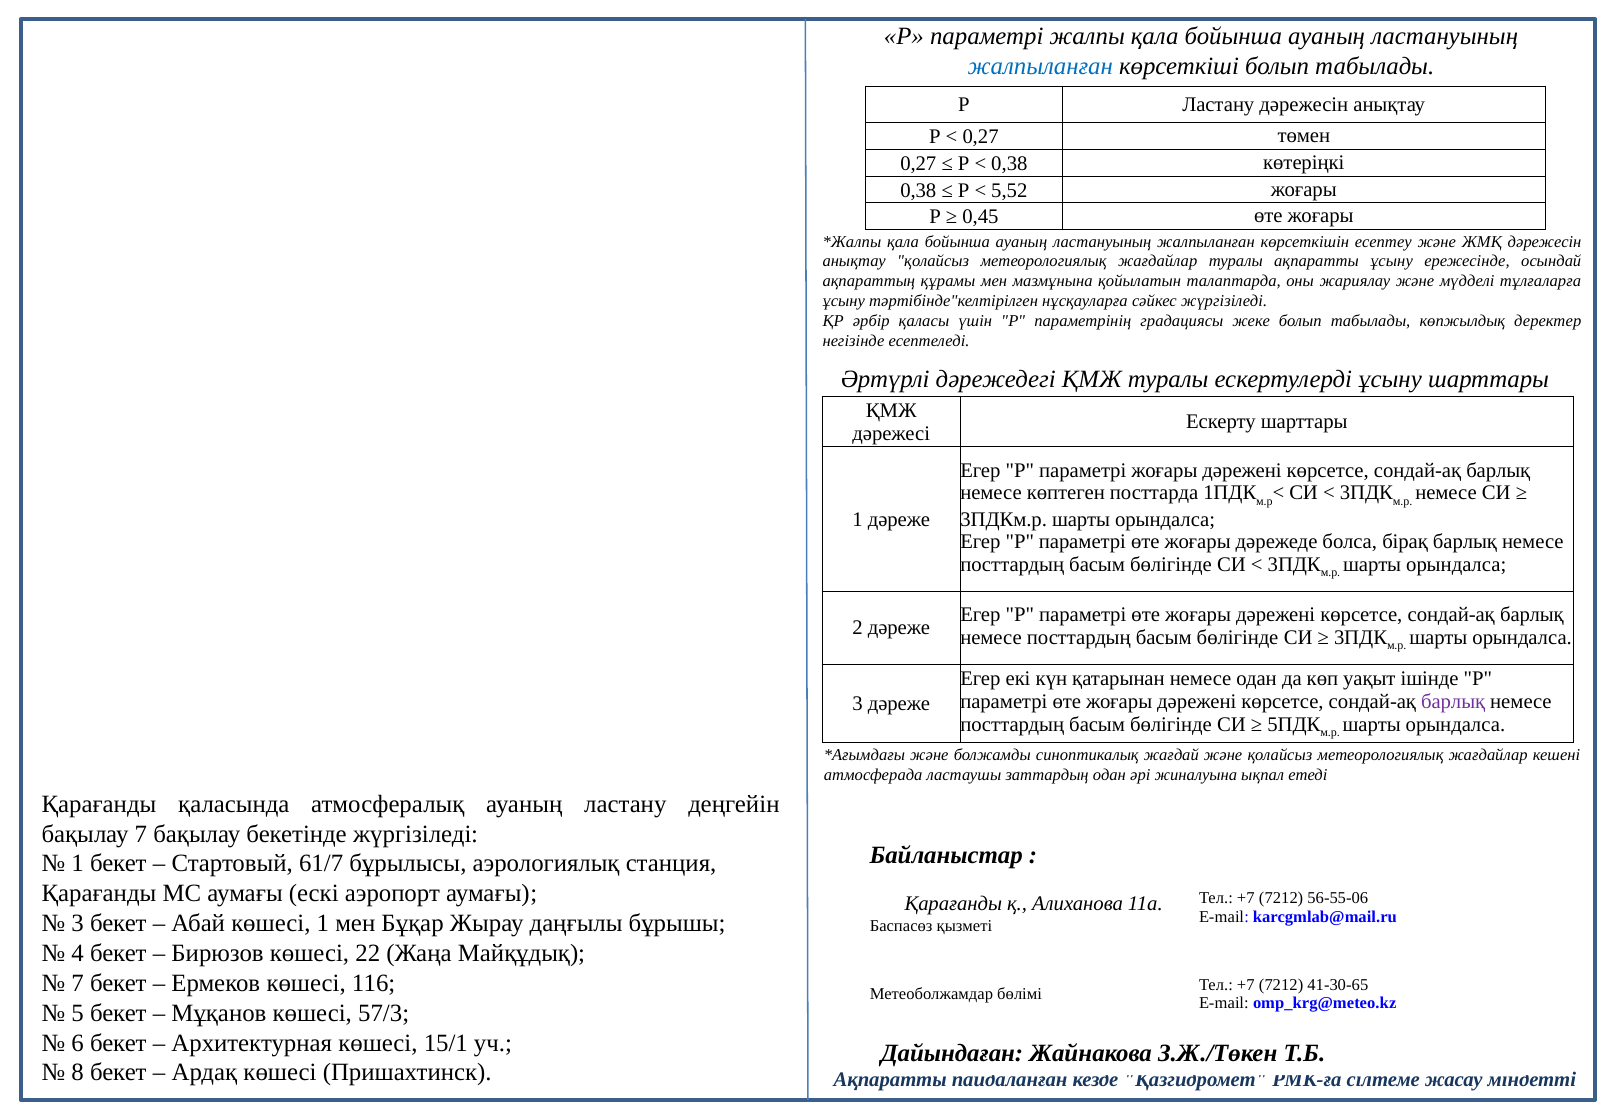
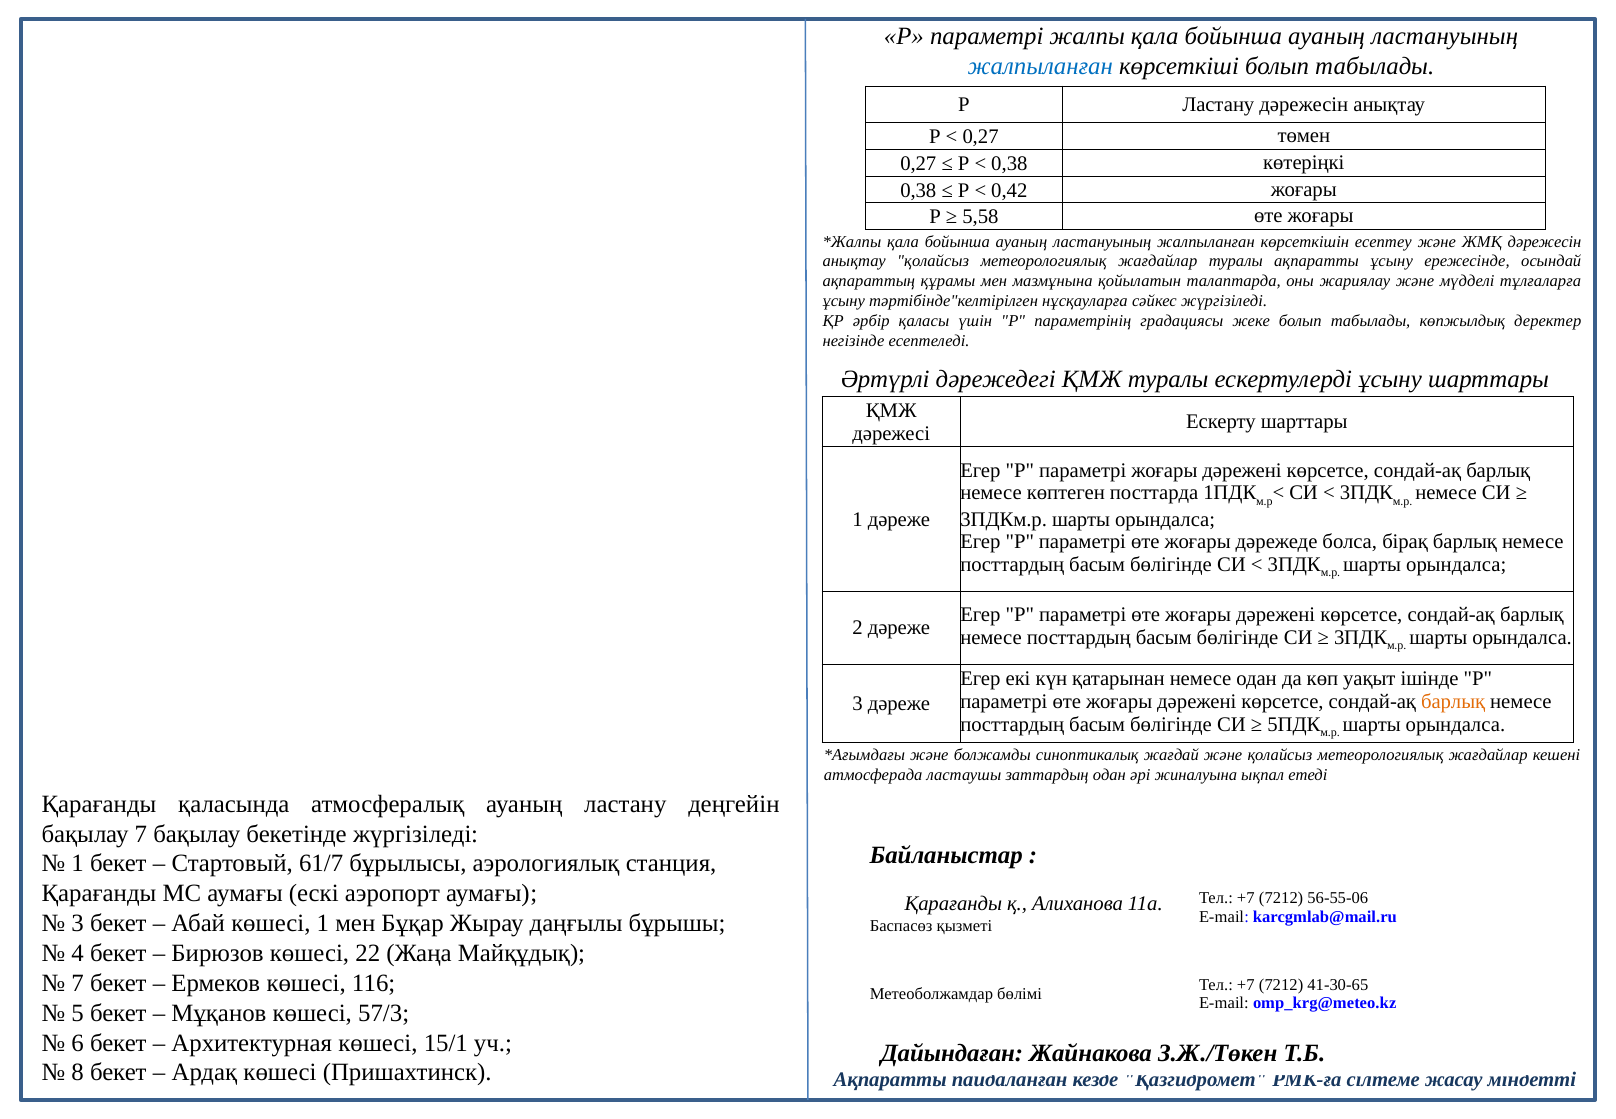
5,52: 5,52 -> 0,42 (1009, 190)
0,45: 0,45 -> 5,58 (980, 217)
барлық colour: purple -> orange (1453, 701)
